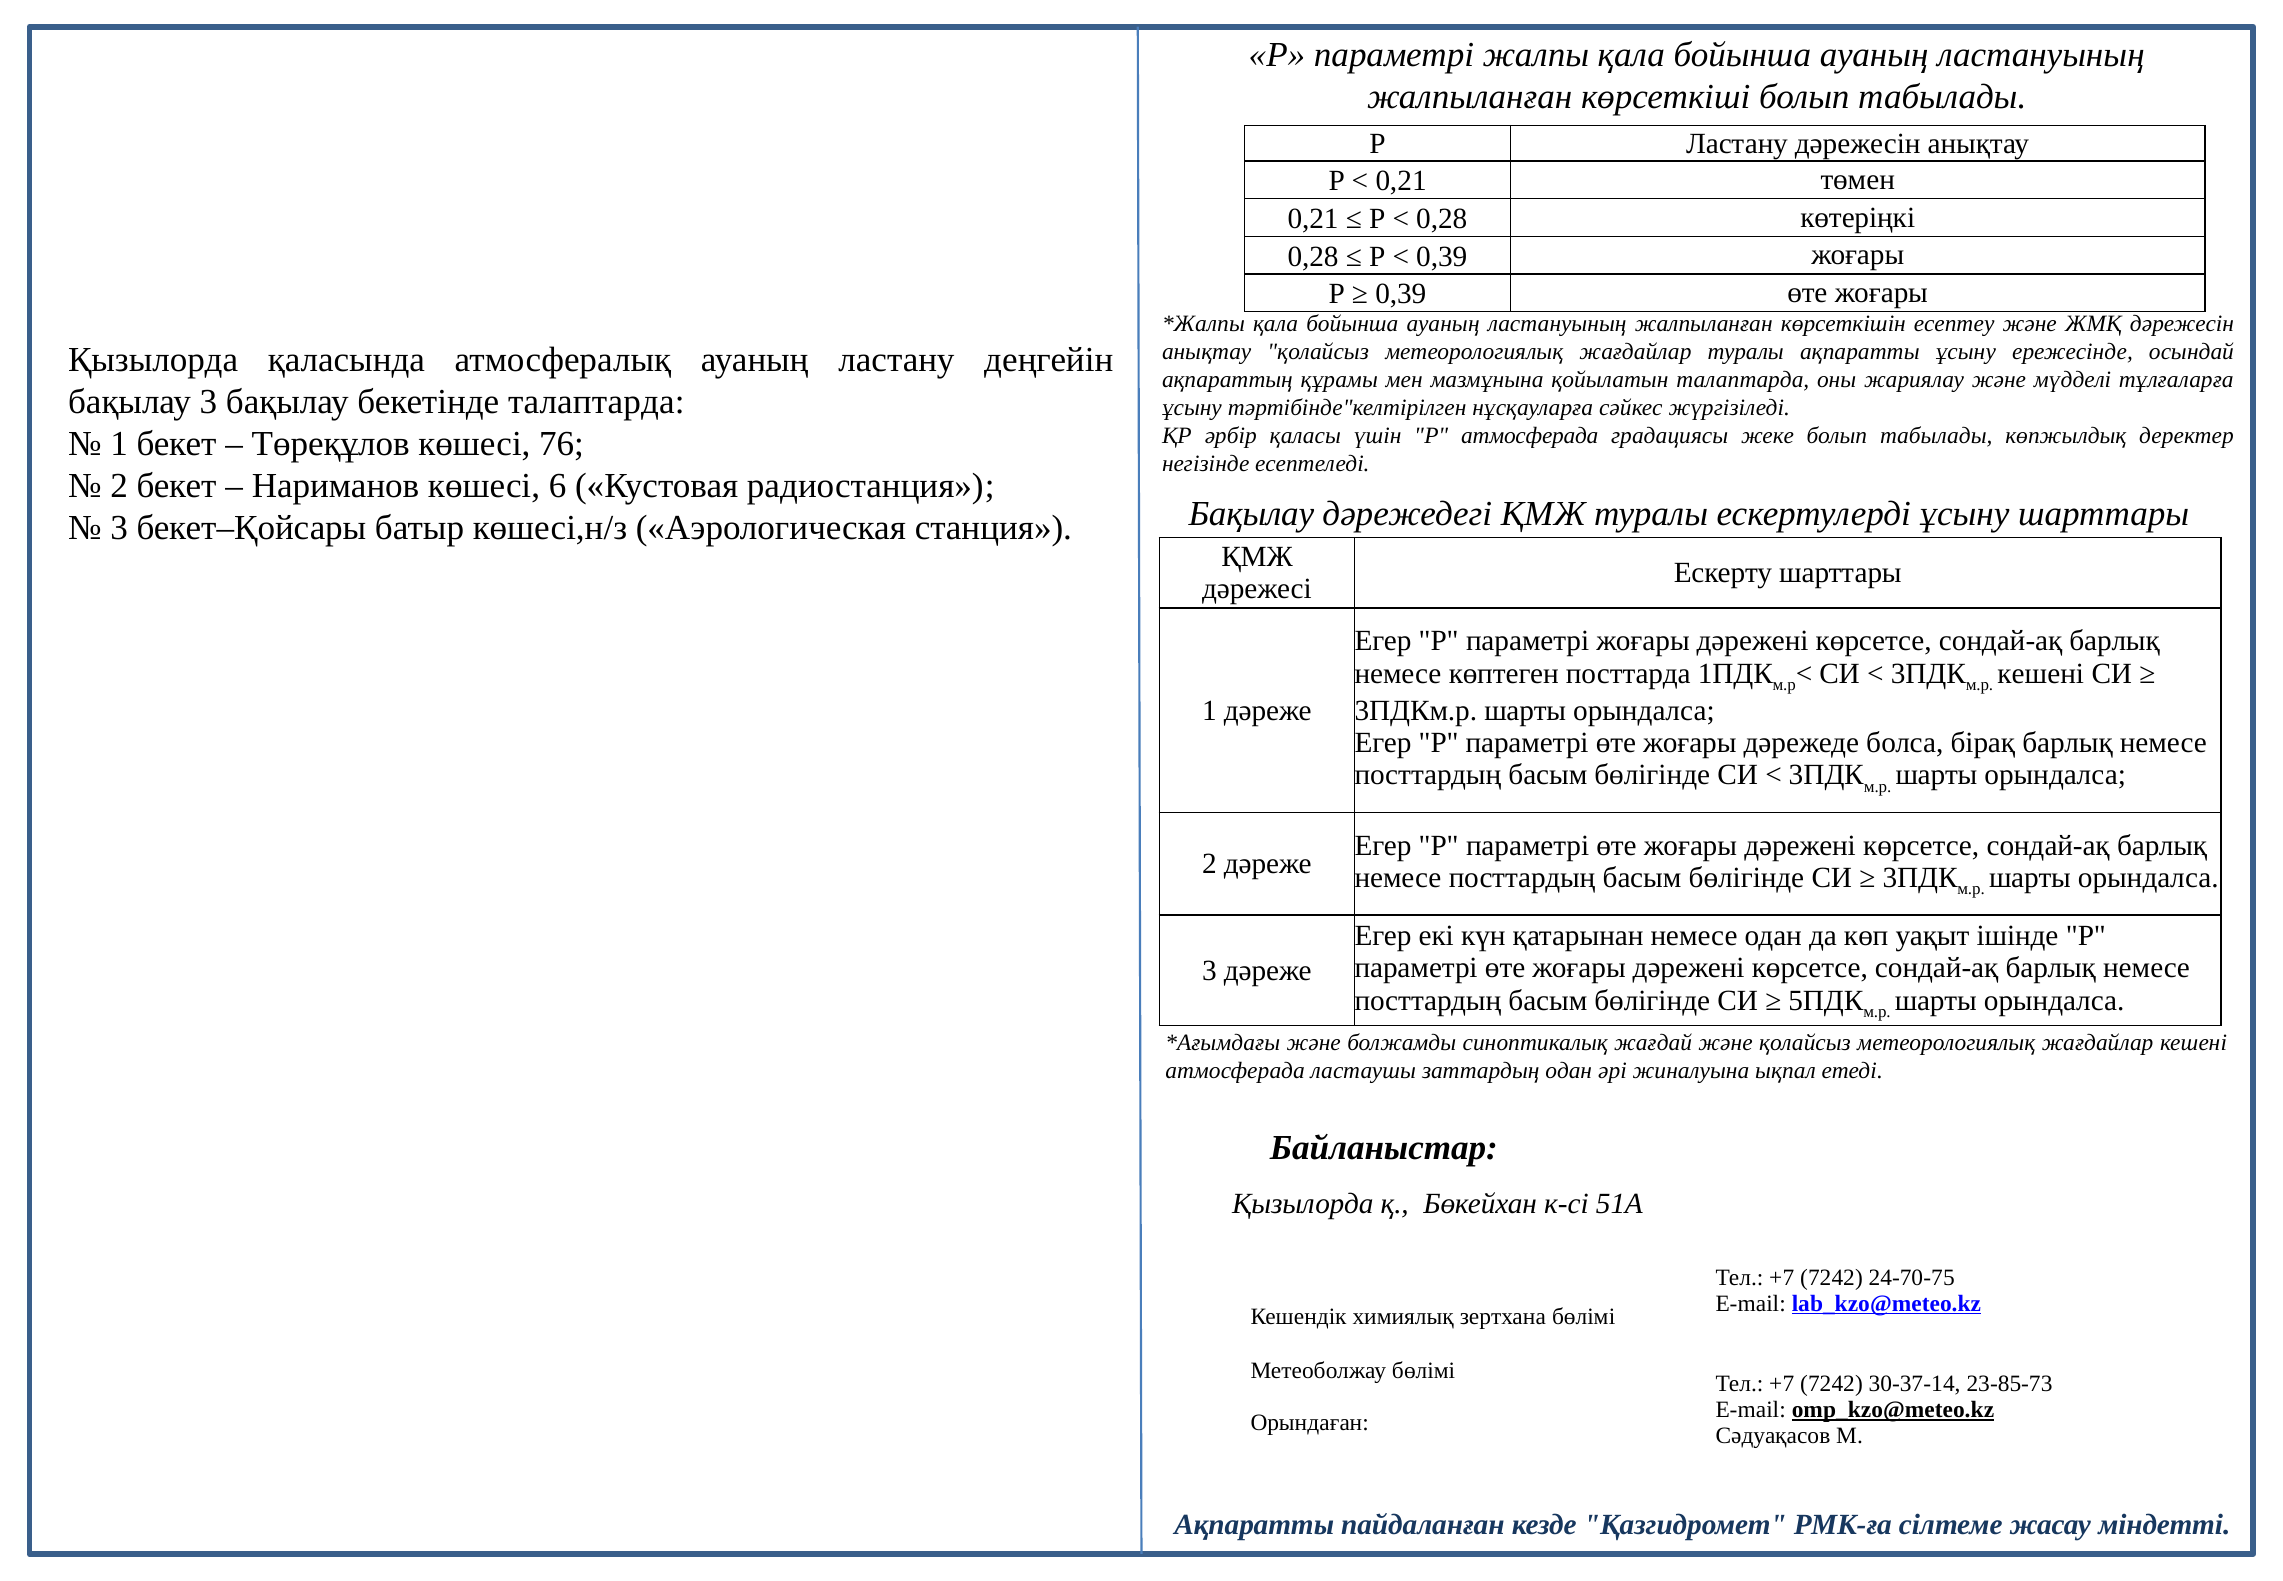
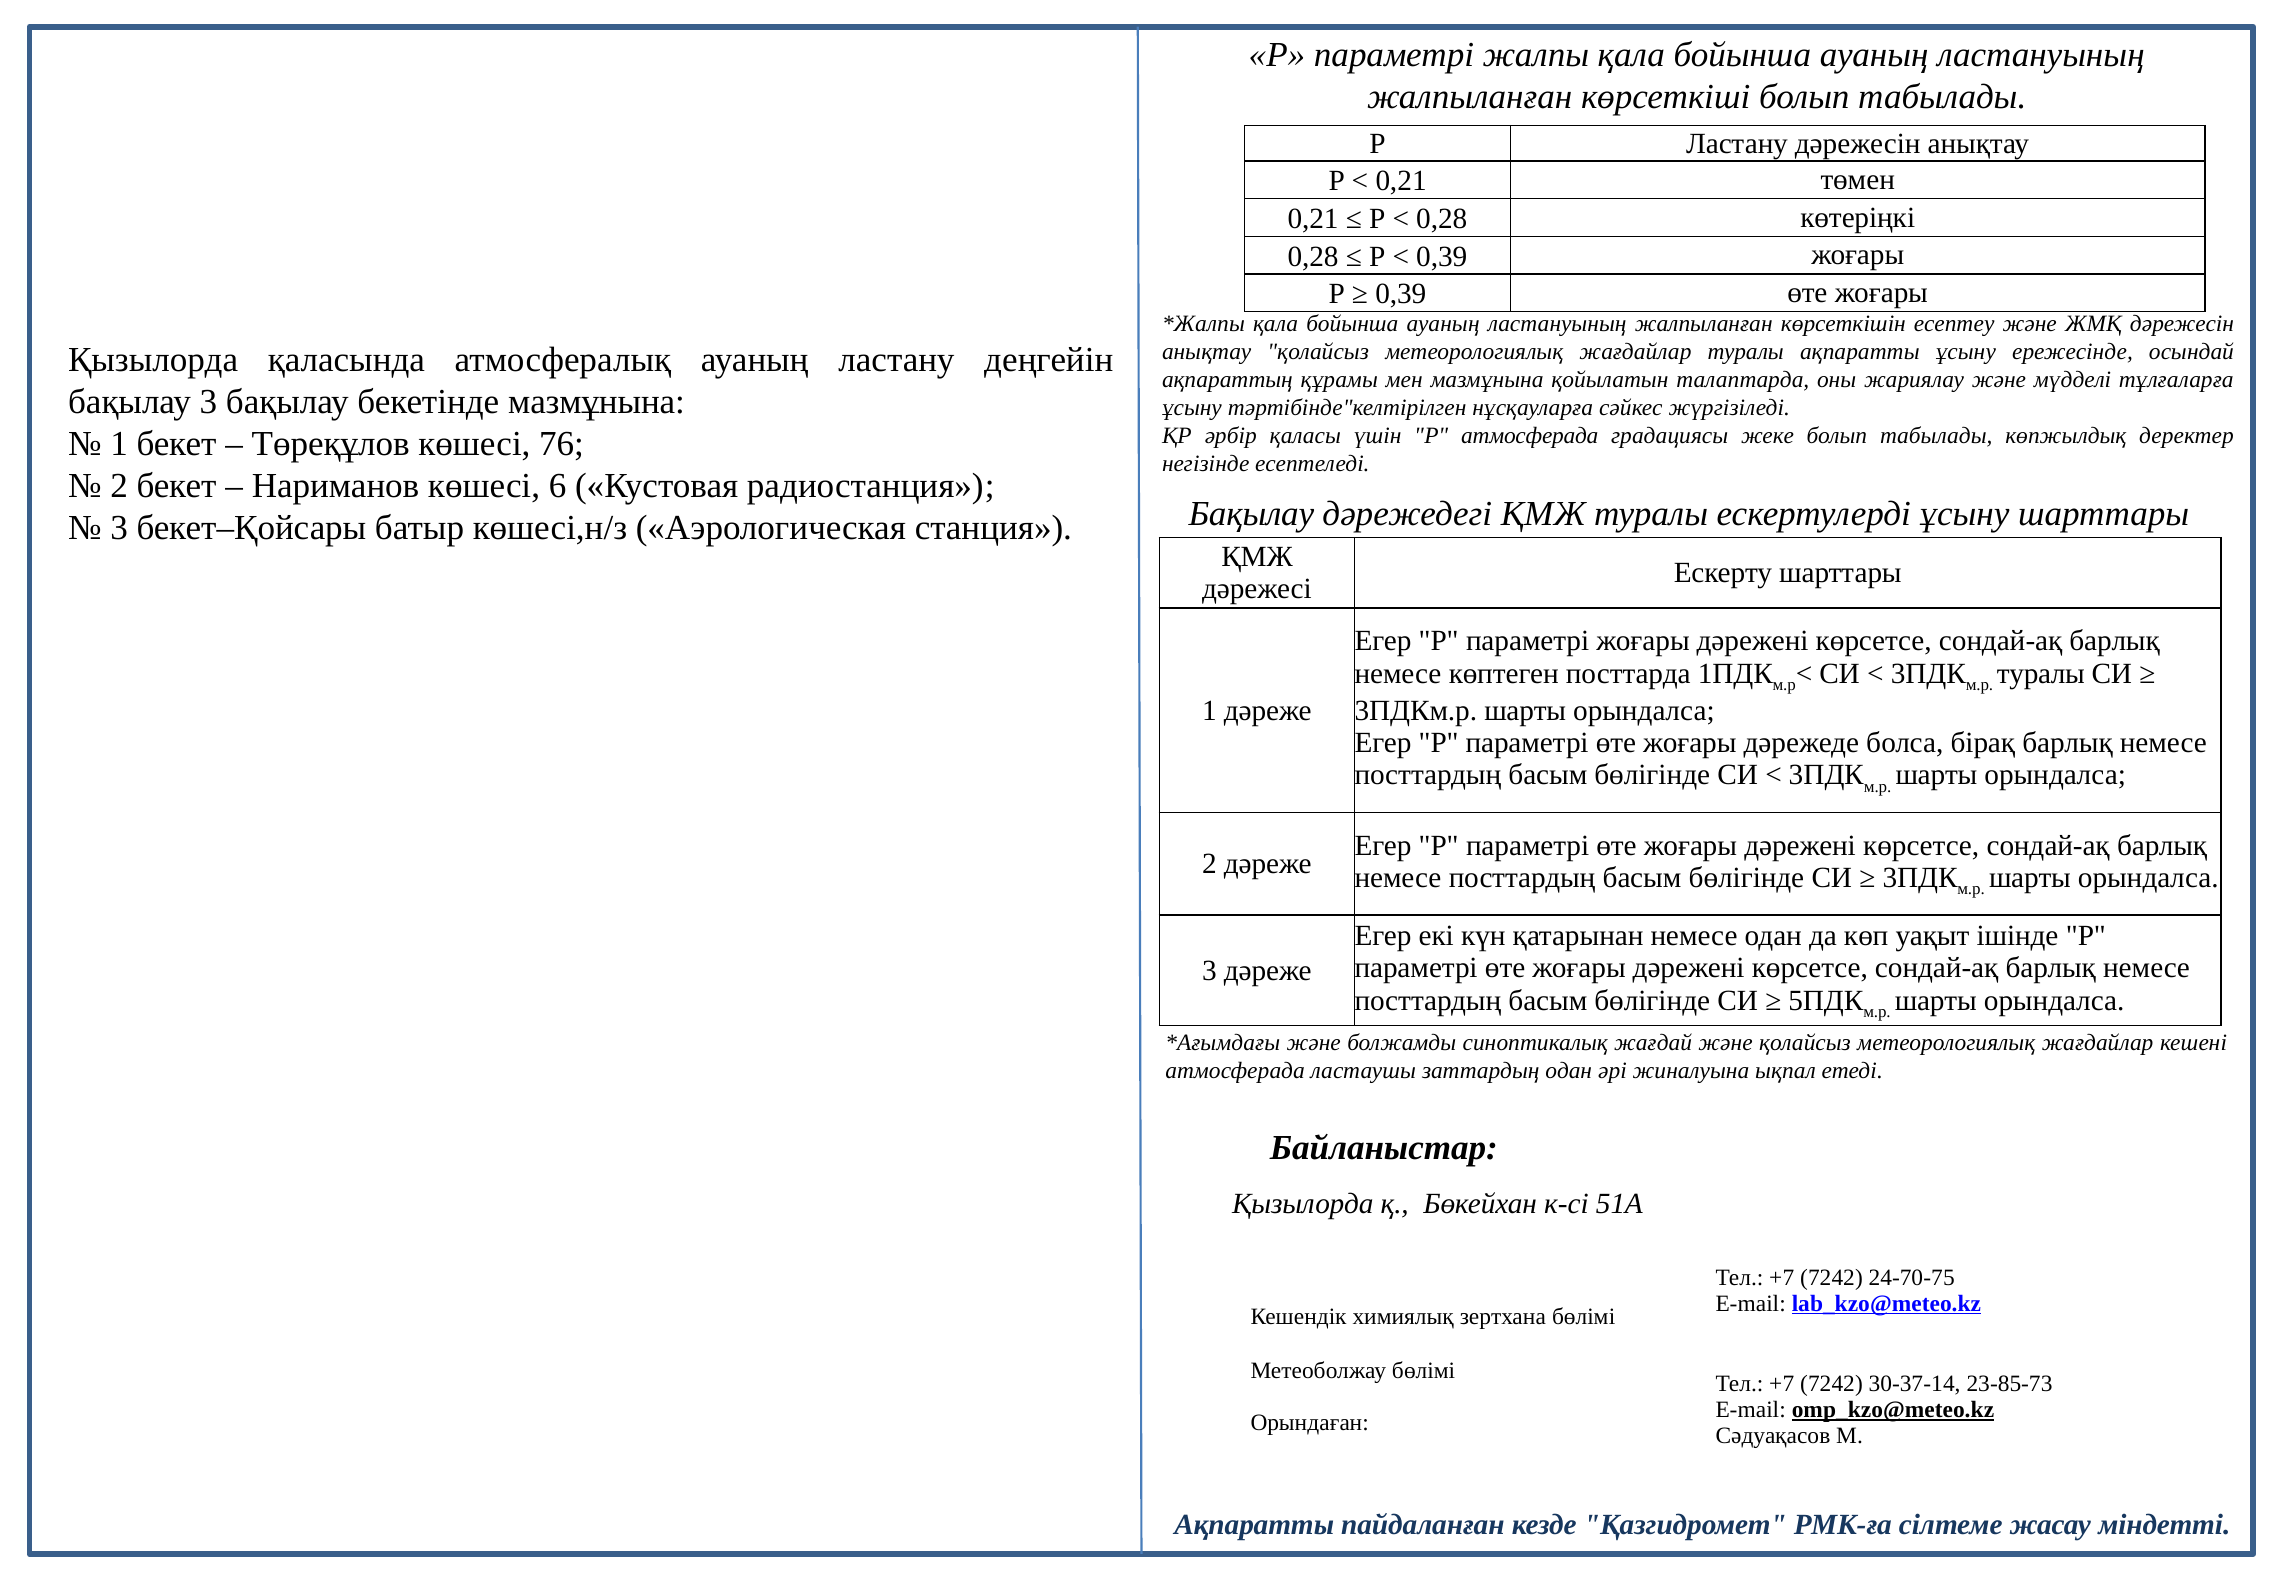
бекетінде талаптарда: талаптарда -> мазмұнына (597, 402)
кешені: кешені -> туралы (2041, 673)
